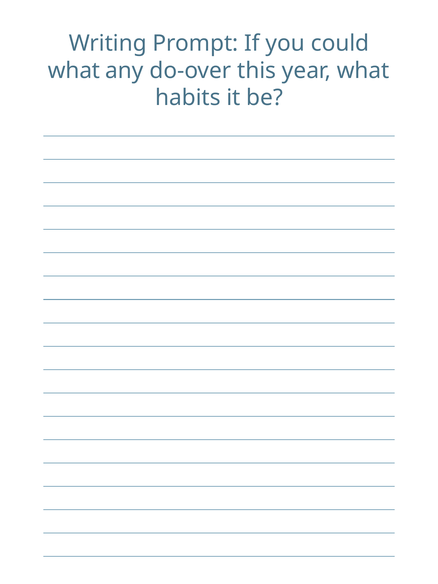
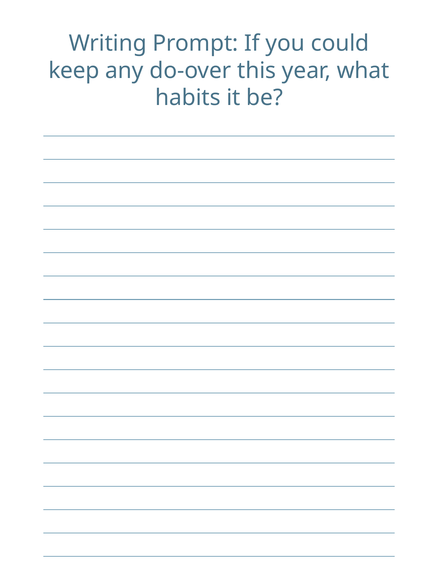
what: what -> keep (74, 71)
